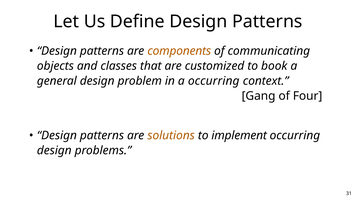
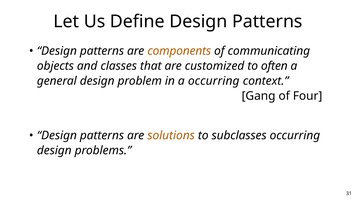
book: book -> often (274, 66)
implement: implement -> subclasses (239, 136)
